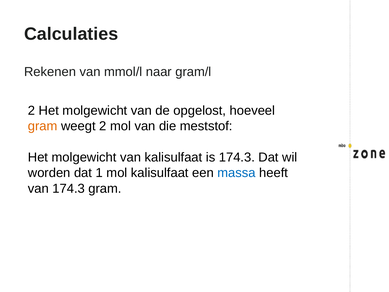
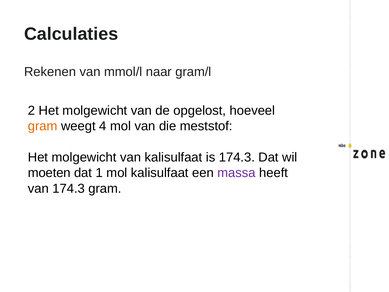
weegt 2: 2 -> 4 (103, 126)
worden: worden -> moeten (49, 173)
massa colour: blue -> purple (237, 173)
